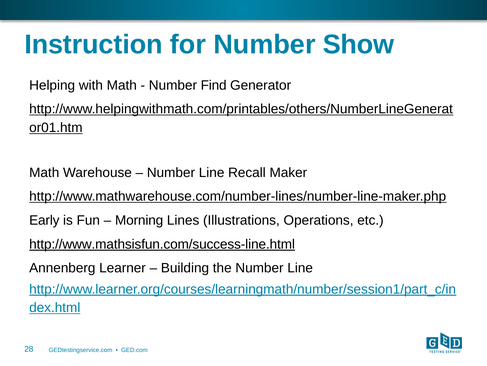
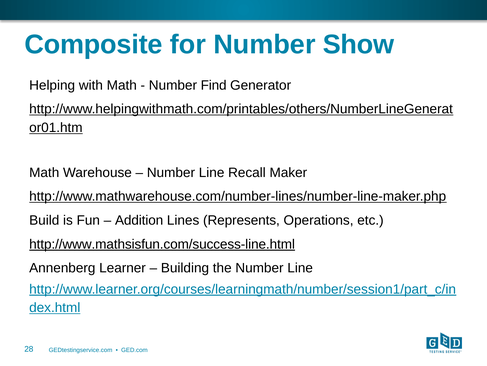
Instruction: Instruction -> Composite (93, 44)
Early: Early -> Build (44, 220)
Morning: Morning -> Addition (139, 220)
Illustrations: Illustrations -> Represents (241, 220)
